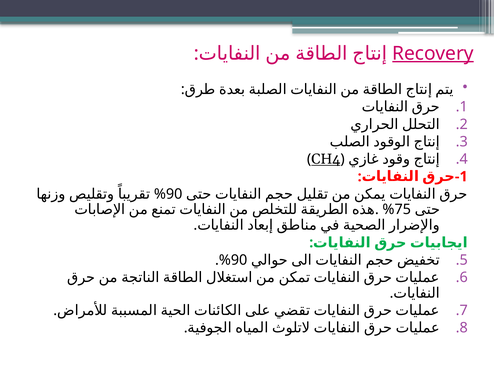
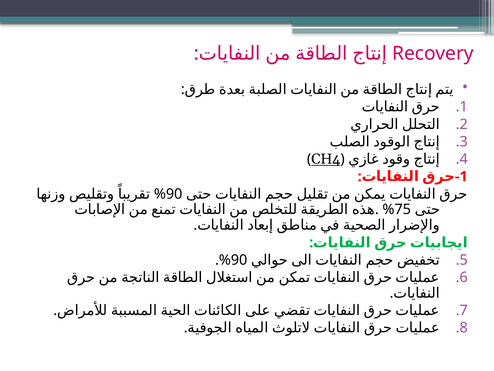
Recovery underline: present -> none (433, 53)
